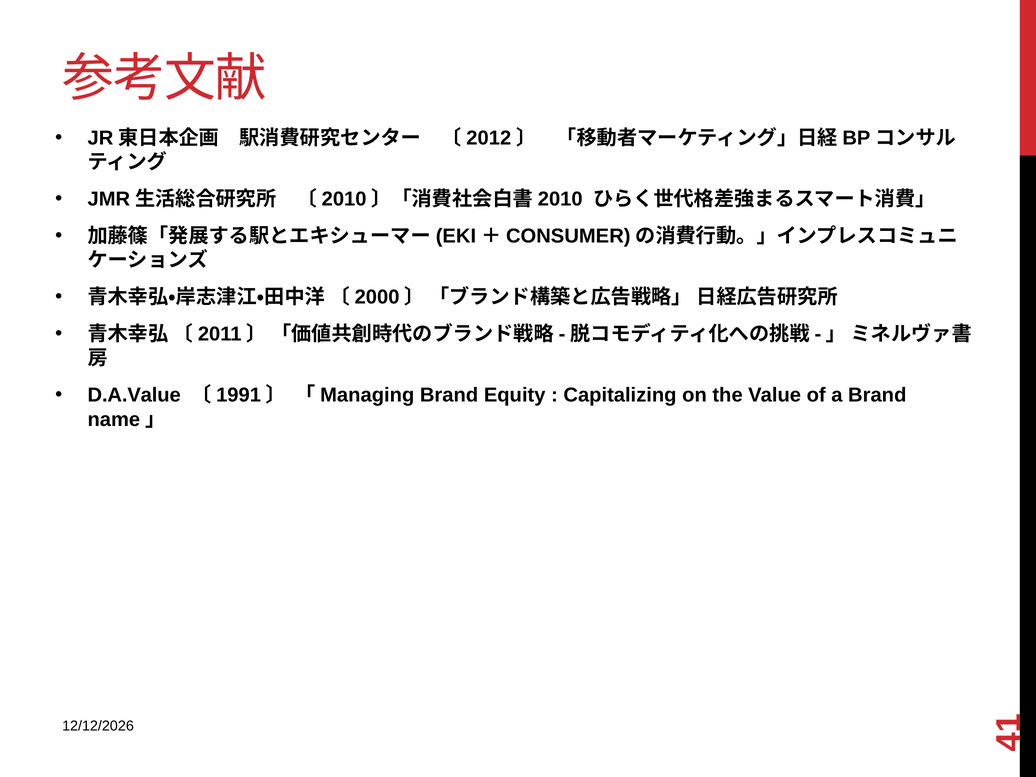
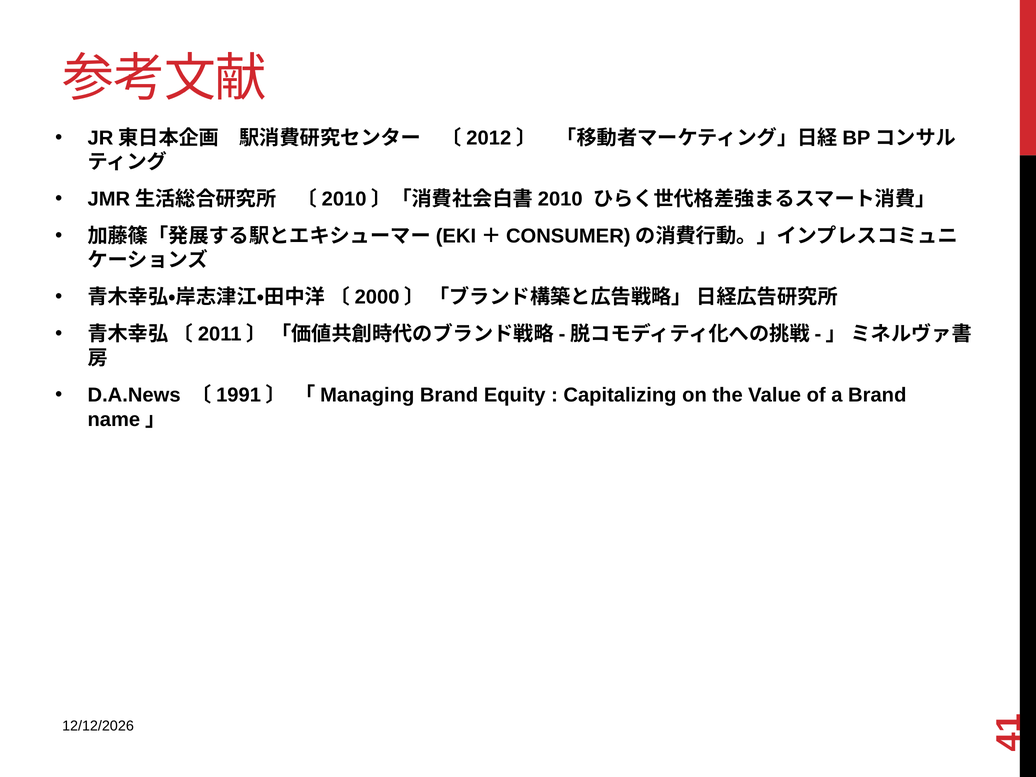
D.A.Value: D.A.Value -> D.A.News (134, 395)
